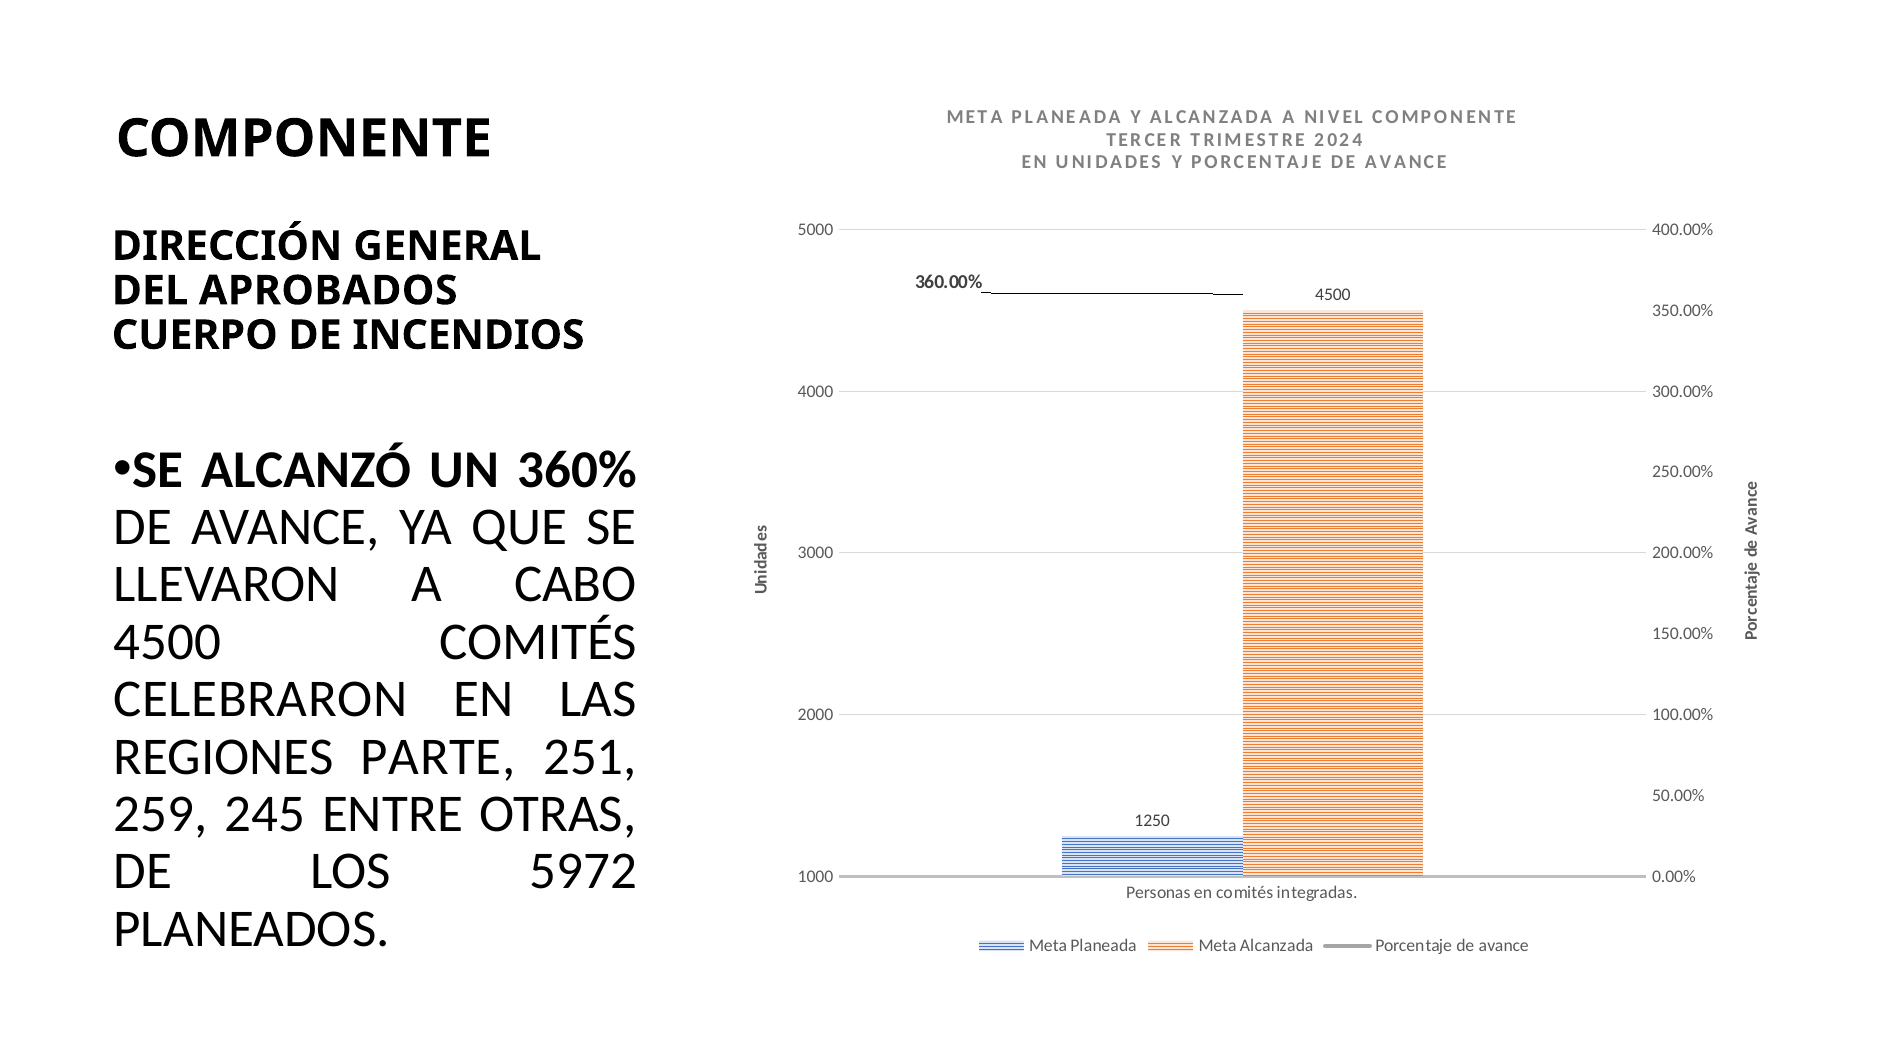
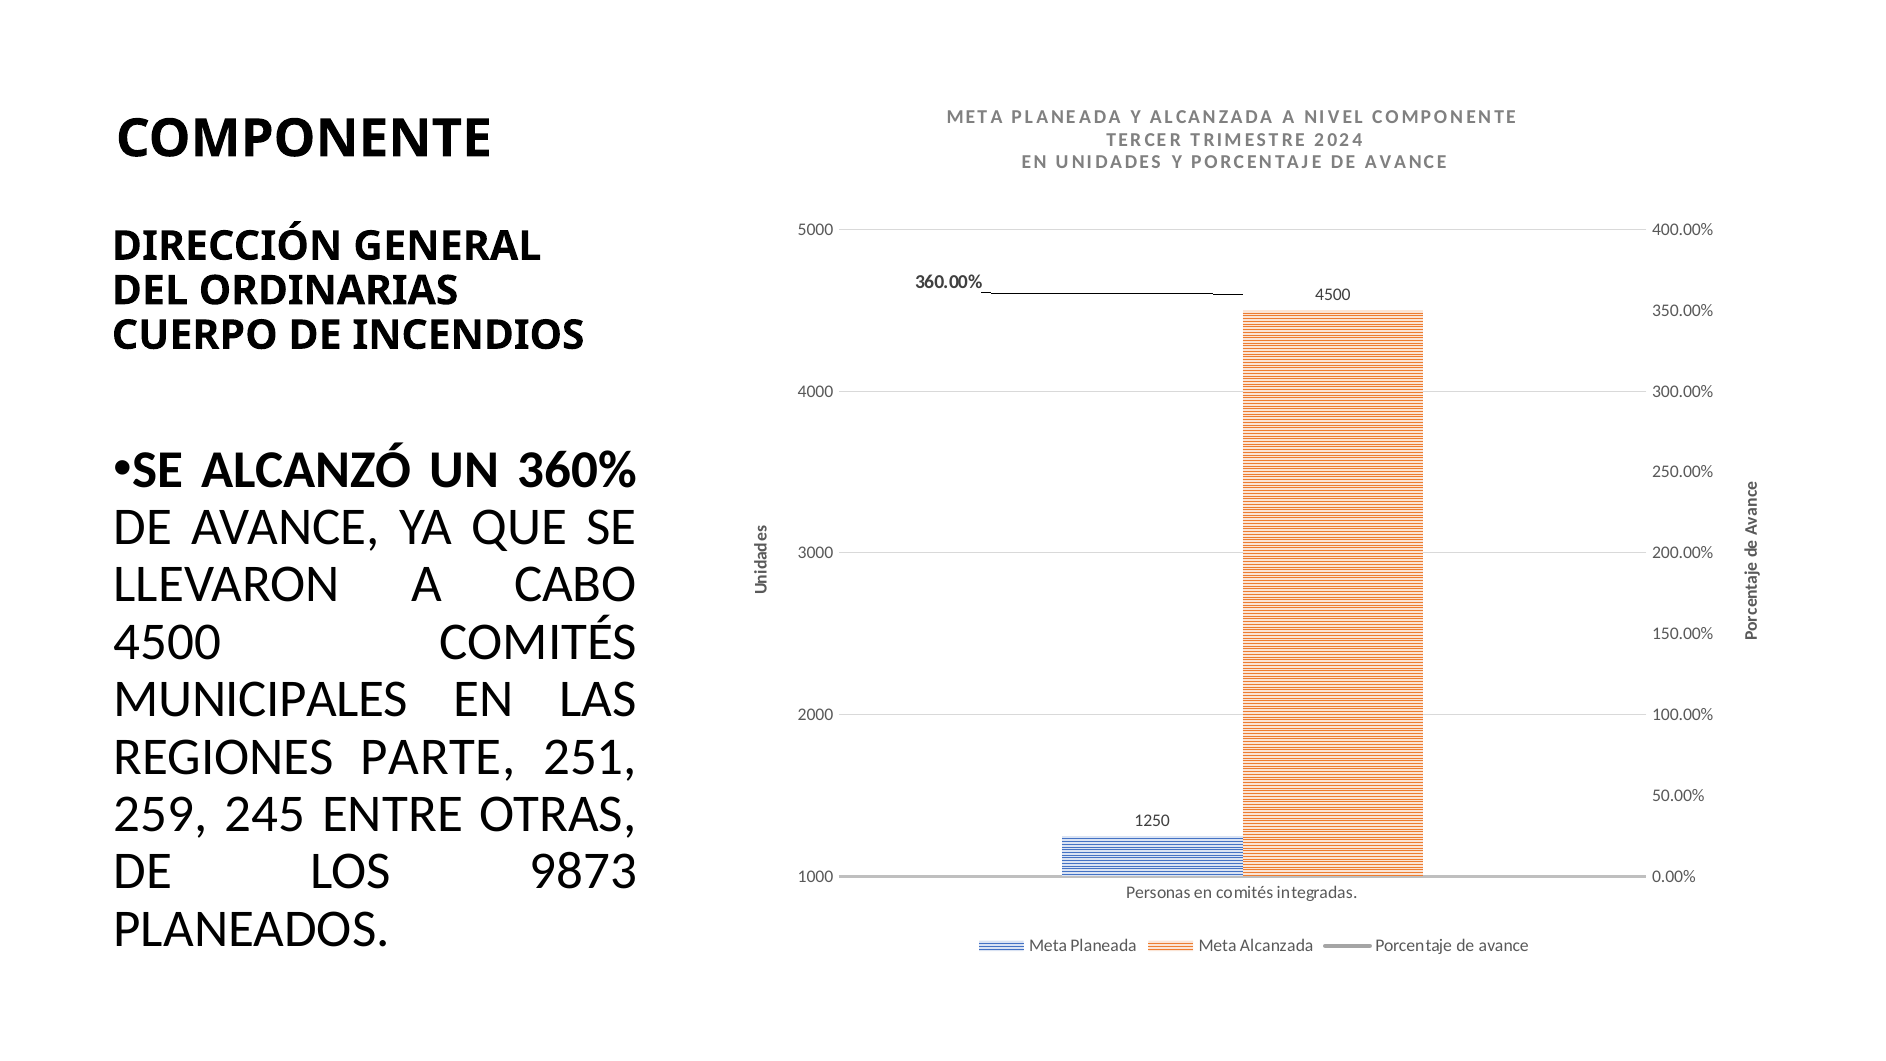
APROBADOS: APROBADOS -> ORDINARIAS (329, 291)
CELEBRARON: CELEBRARON -> MUNICIPALES (261, 699)
5972: 5972 -> 9873 (583, 871)
